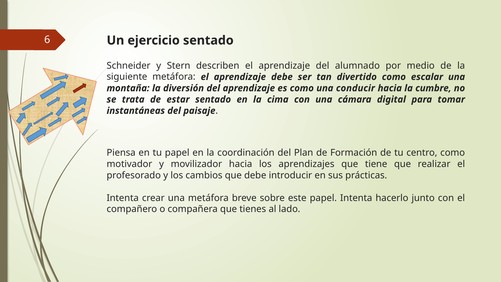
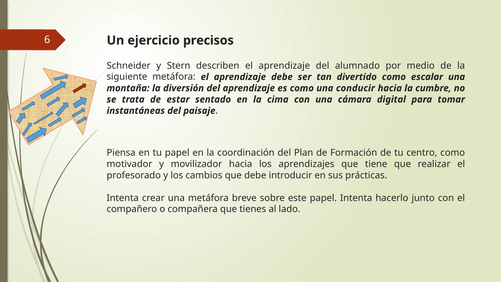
ejercicio sentado: sentado -> precisos (208, 40)
